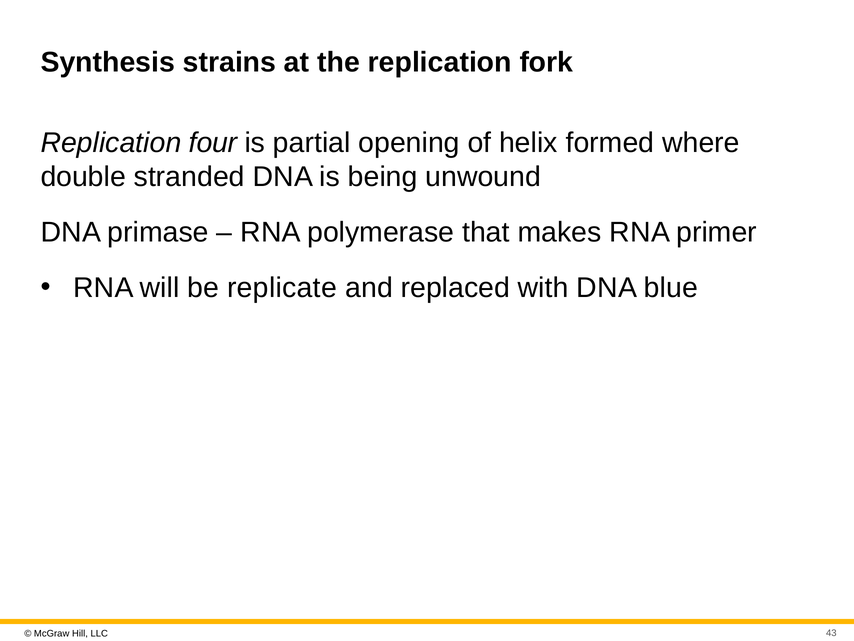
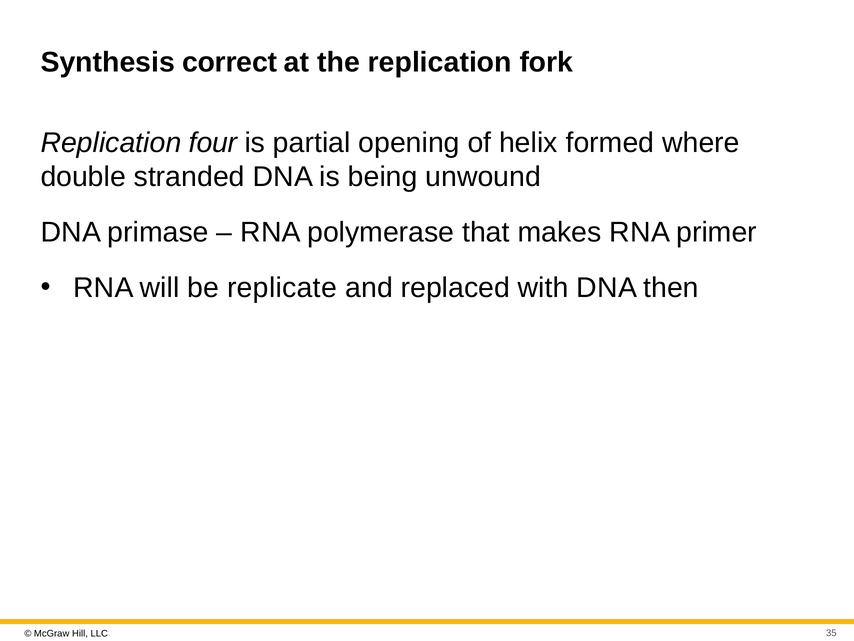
strains: strains -> correct (230, 62)
blue: blue -> then (671, 288)
43: 43 -> 35 (831, 632)
